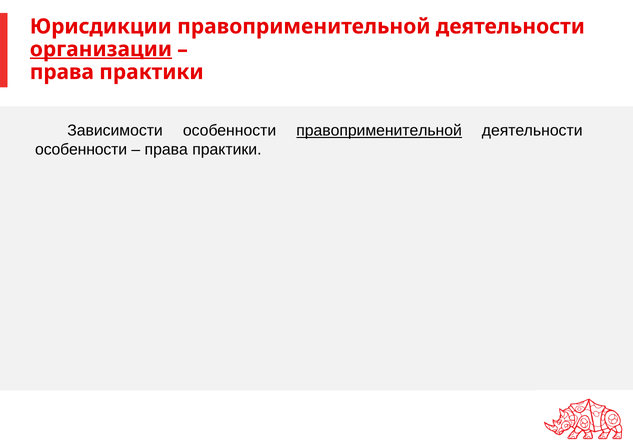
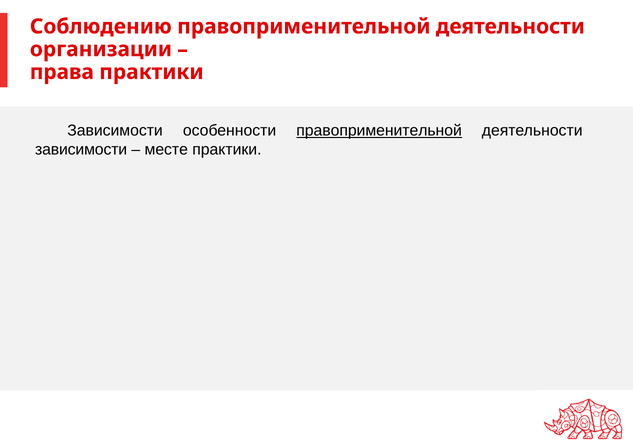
Юрисдикции: Юрисдикции -> Соблюдению (101, 27)
организации underline: present -> none (101, 49)
особенности: особенности -> зависимости (81, 149)
права: права -> месте (166, 149)
